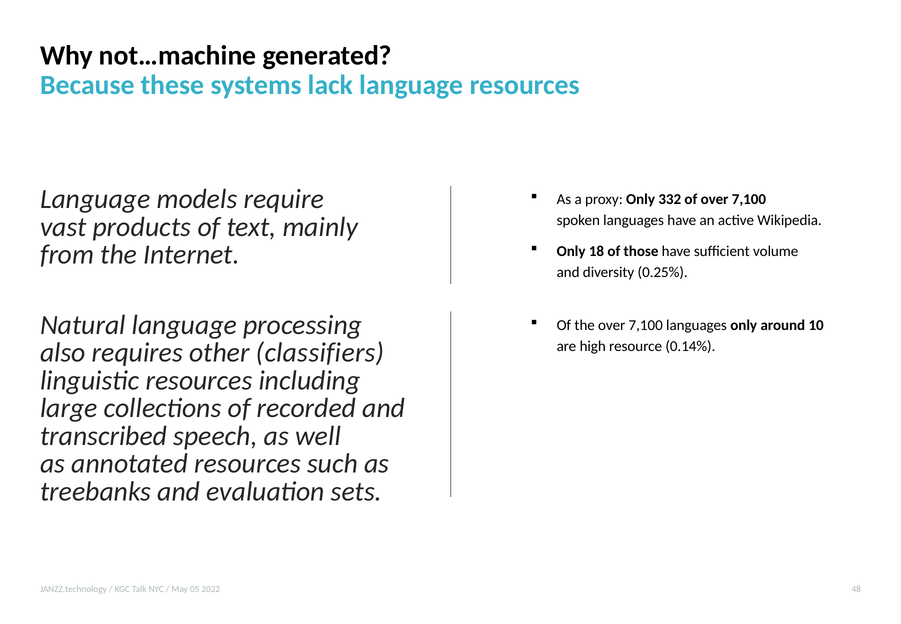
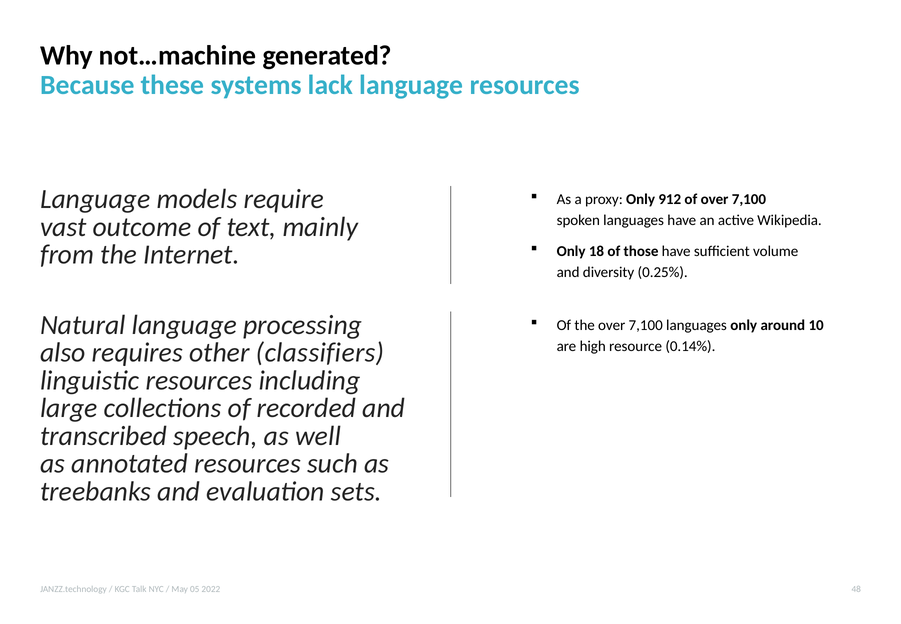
332: 332 -> 912 (670, 199)
products: products -> outcome (142, 227)
